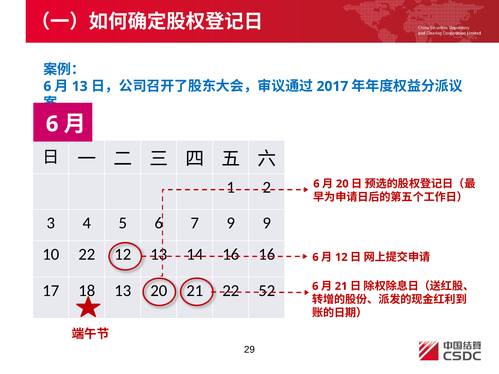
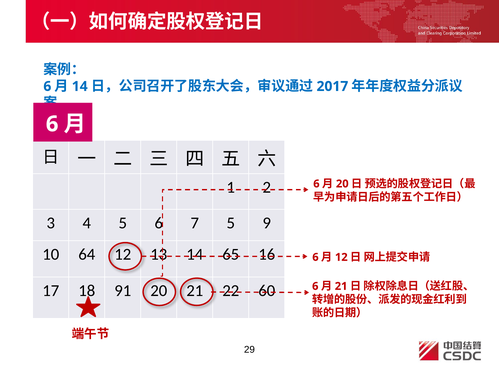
13: 13 -> 14 (80, 86)
7 9: 9 -> 5 (231, 223)
10 22: 22 -> 64 (87, 254)
14 16: 16 -> 65 (231, 254)
13: 13 -> 91 (123, 291)
52: 52 -> 60 (267, 291)
